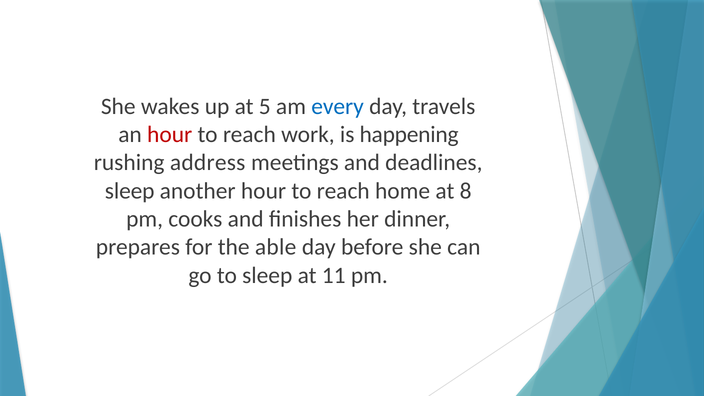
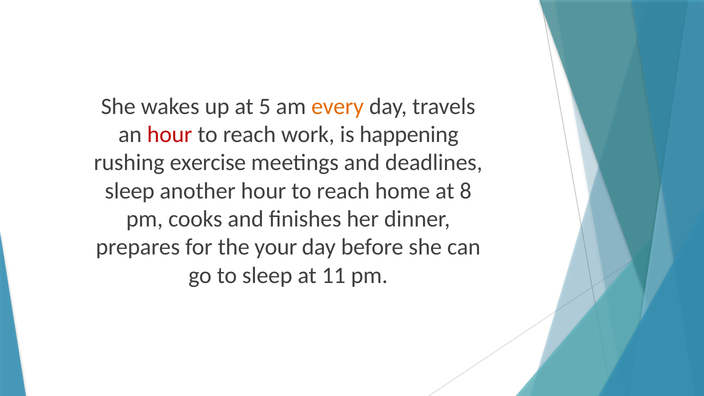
every colour: blue -> orange (338, 106)
address: address -> exercise (208, 163)
able: able -> your (276, 247)
